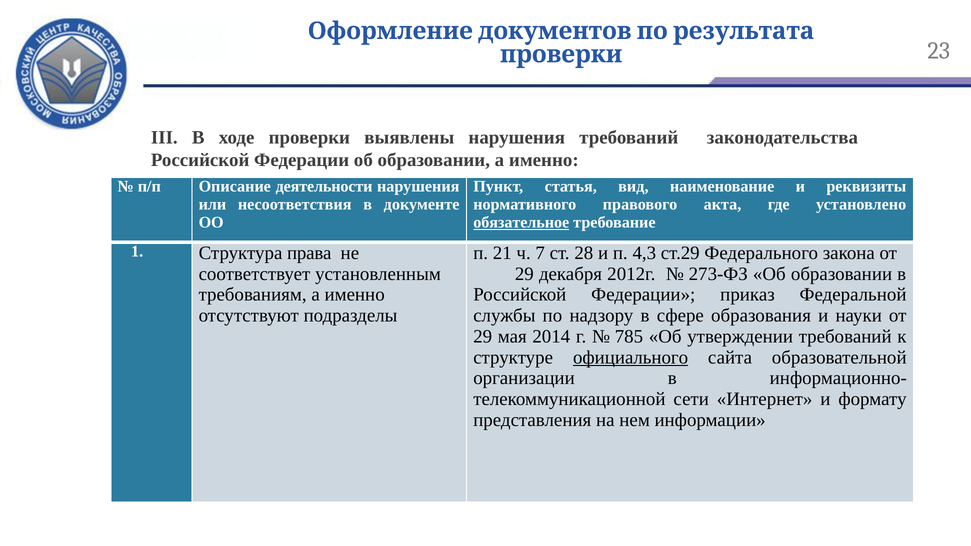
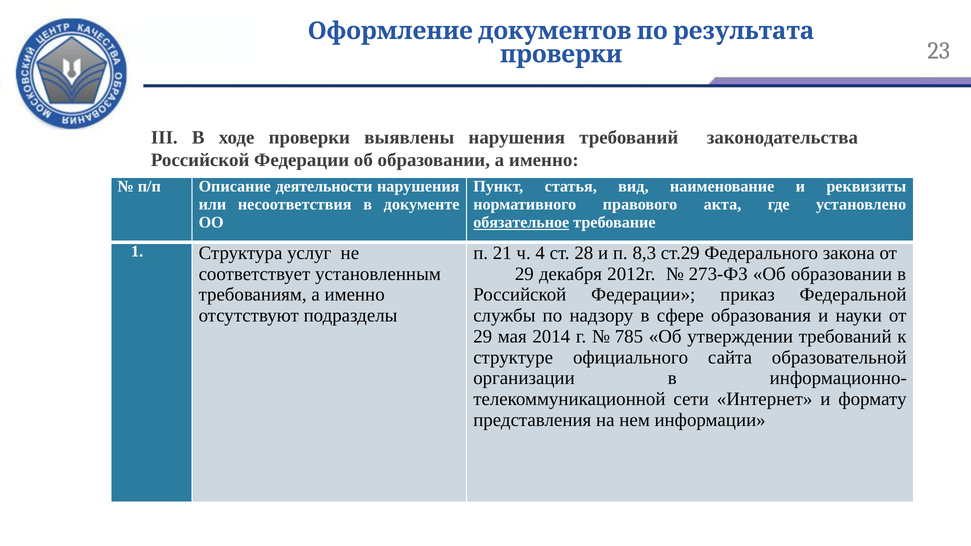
права: права -> услуг (309, 253)
7: 7 -> 4 (540, 253)
4,3: 4,3 -> 8,3 (644, 253)
официального underline: present -> none (631, 357)
